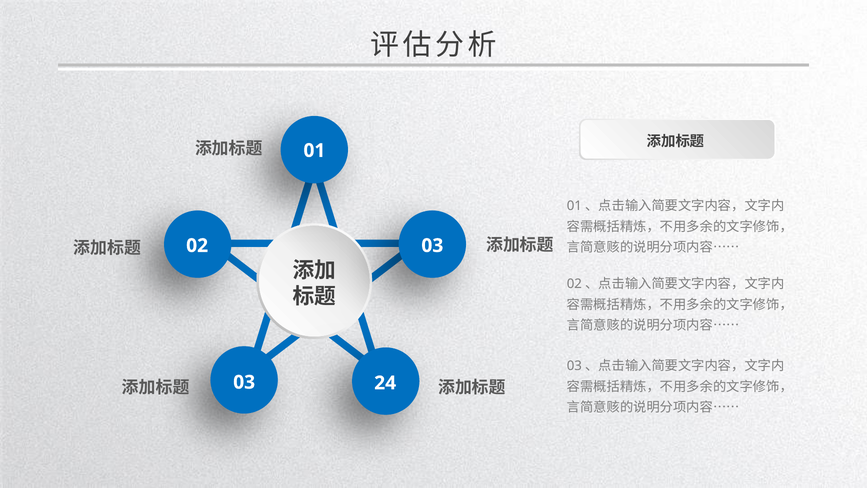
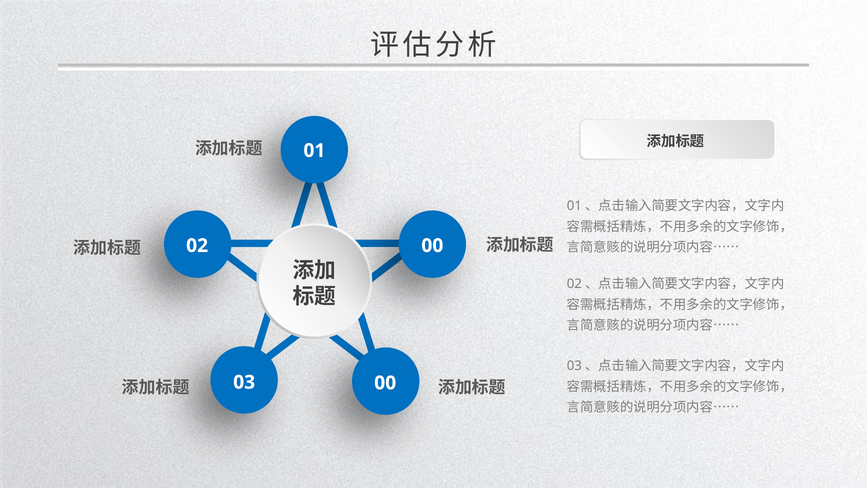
02 03: 03 -> 00 (432, 246)
03 24: 24 -> 00 (385, 383)
